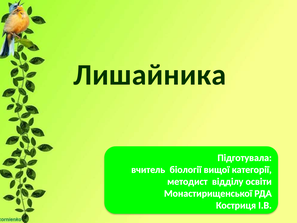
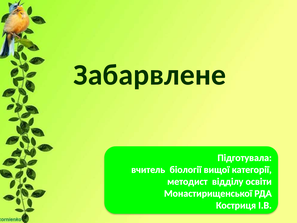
Лишайника: Лишайника -> Забарвлене (150, 75)
